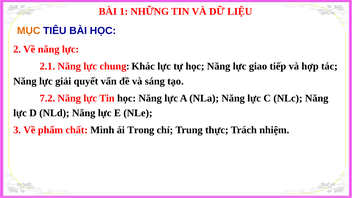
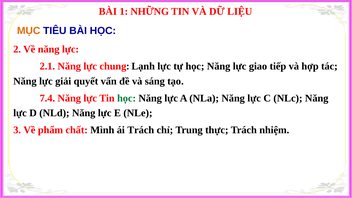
Khác: Khác -> Lạnh (143, 66)
7.2: 7.2 -> 7.4 (47, 98)
học colour: black -> green (127, 98)
ái Trong: Trong -> Trách (141, 130)
